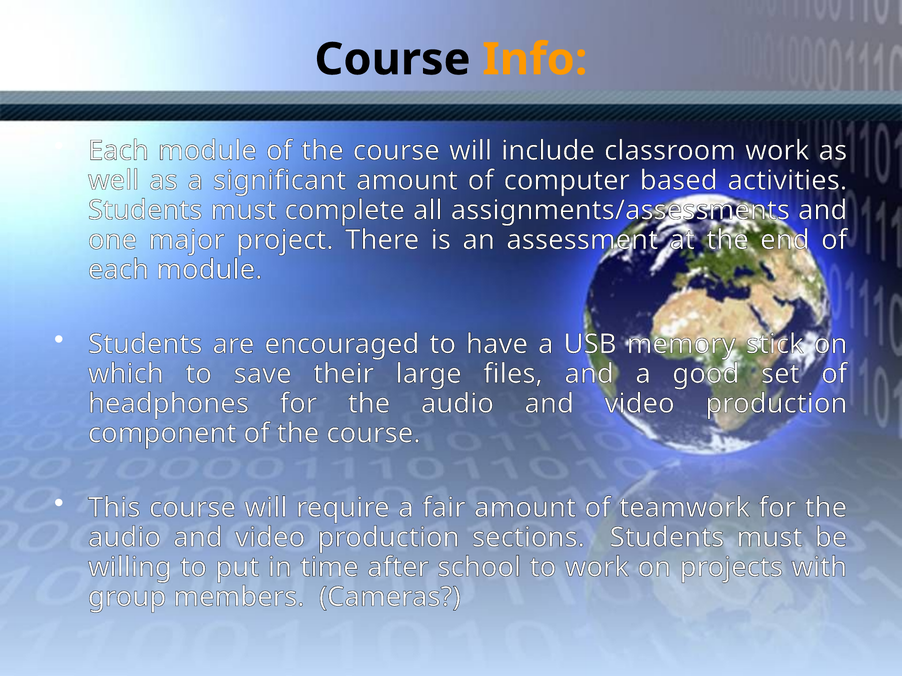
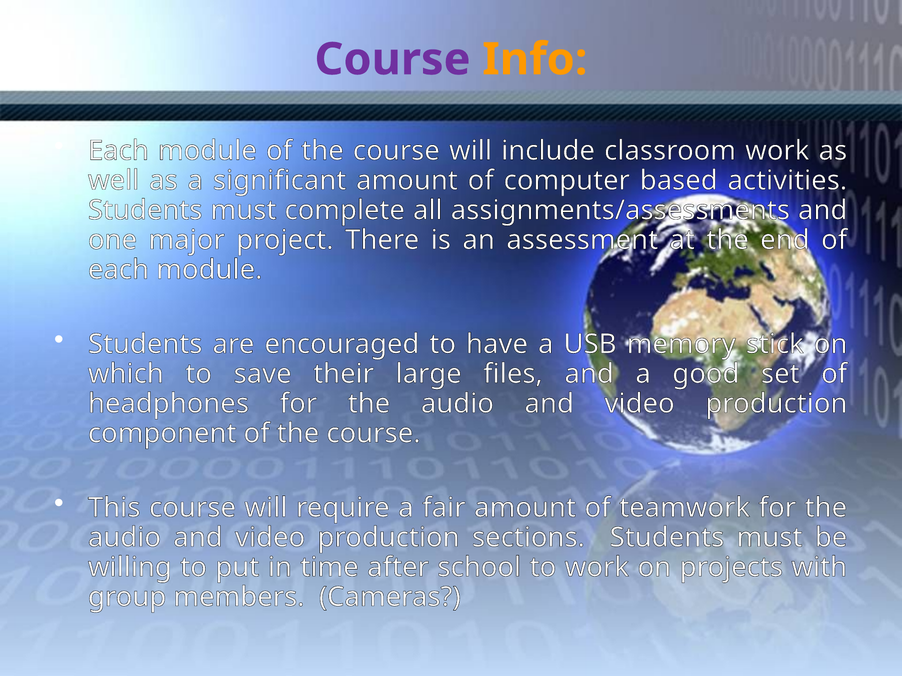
Course colour: black -> purple (393, 60)
